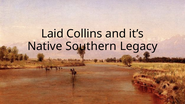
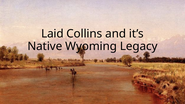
Southern: Southern -> Wyoming (91, 46)
